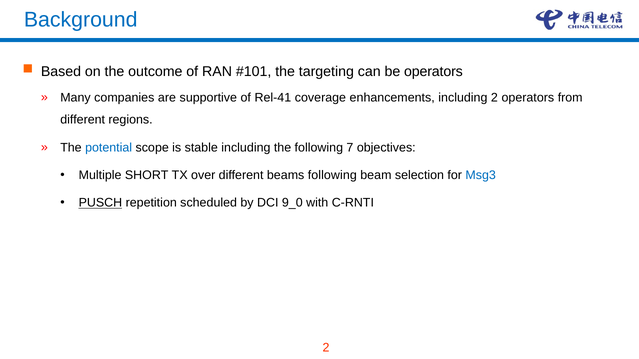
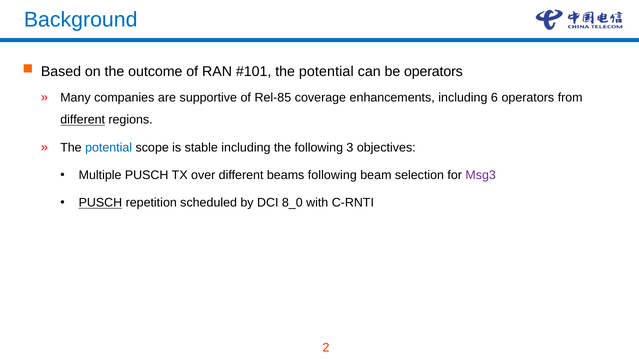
targeting: targeting -> potential (326, 72)
Rel-41: Rel-41 -> Rel-85 (273, 98)
including 2: 2 -> 6 (494, 98)
different underline: none -> present (83, 120)
7: 7 -> 3 (350, 148)
Multiple SHORT: SHORT -> PUSCH (147, 175)
Msg3 colour: blue -> purple (481, 175)
9_0: 9_0 -> 8_0 (292, 203)
